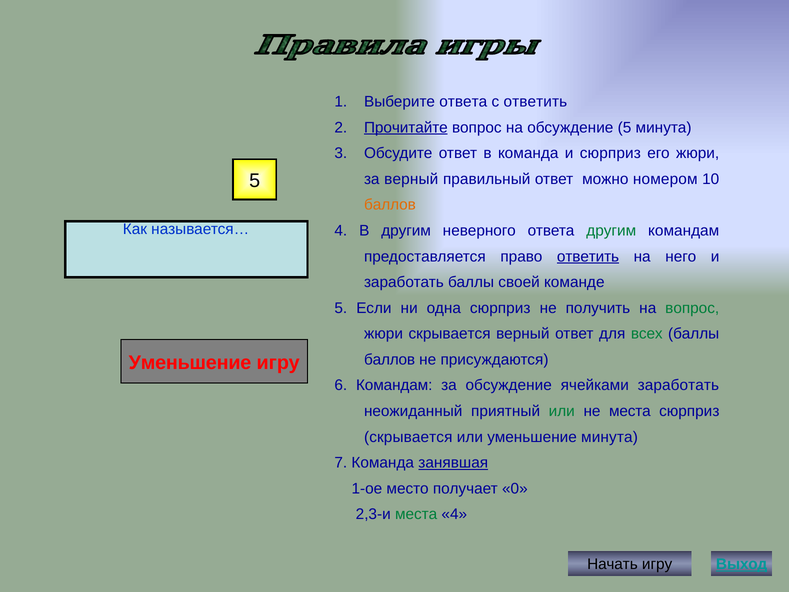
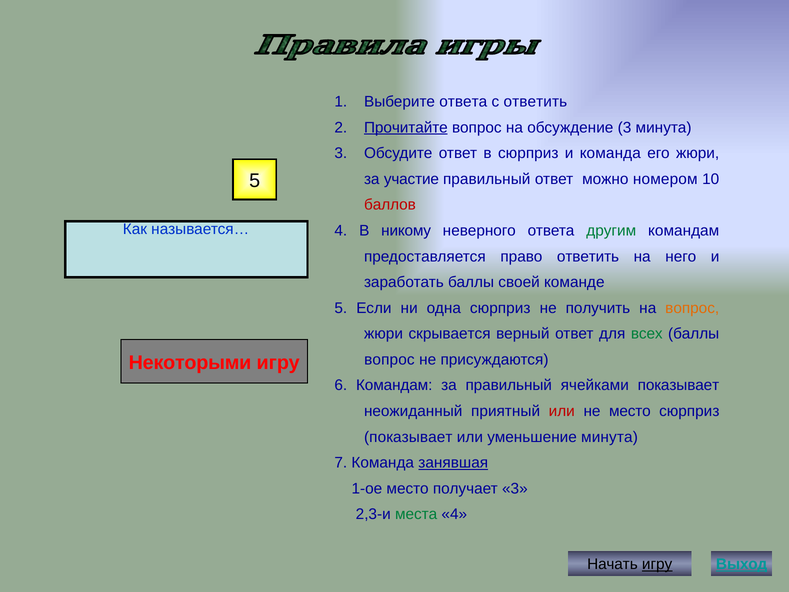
обсуждение 5: 5 -> 3 (625, 127)
в команда: команда -> сюрприз (528, 153)
и сюрприз: сюрприз -> команда (610, 153)
за верный: верный -> участие (411, 179)
баллов colour: orange -> red (390, 205)
В другим: другим -> никому (406, 231)
ответить underline: present -> none (588, 256)
вопрос colour: green -> orange (692, 308)
баллов: баллов -> вопрос (389, 359)
Уменьшение: Уменьшение -> Некоторыми (190, 363)
за обсуждение: обсуждение -> правильный (509, 385)
ячейками заработать: заработать -> показывает (678, 385)
или colour: green -> red (562, 411)
не места: места -> место (630, 411)
скрывается: скрывается -> показывает (408, 437)
получает 0: 0 -> 3 (515, 488)
игру underline: none -> present (657, 564)
